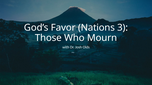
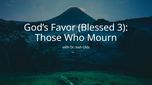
Nations: Nations -> Blessed (96, 28)
